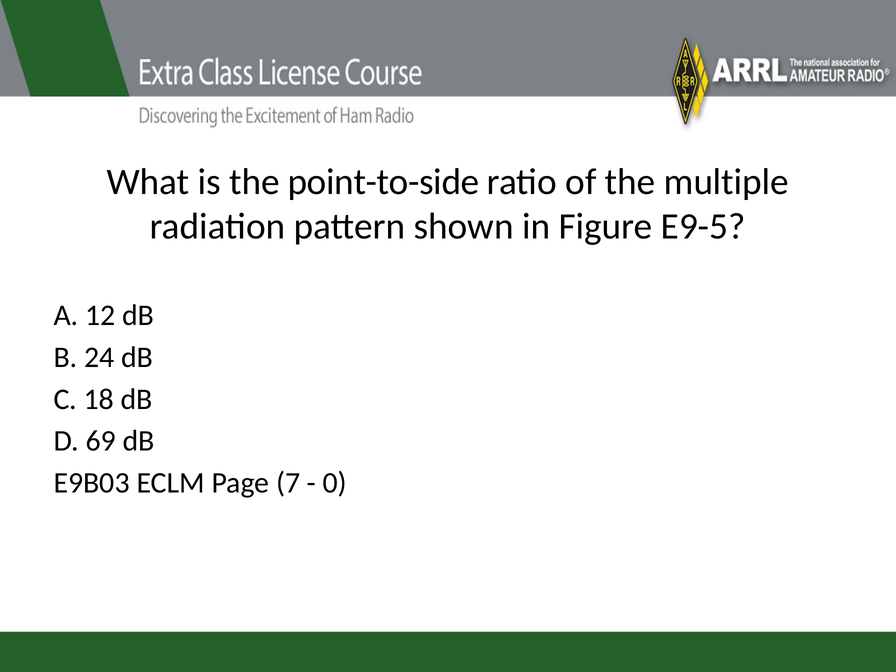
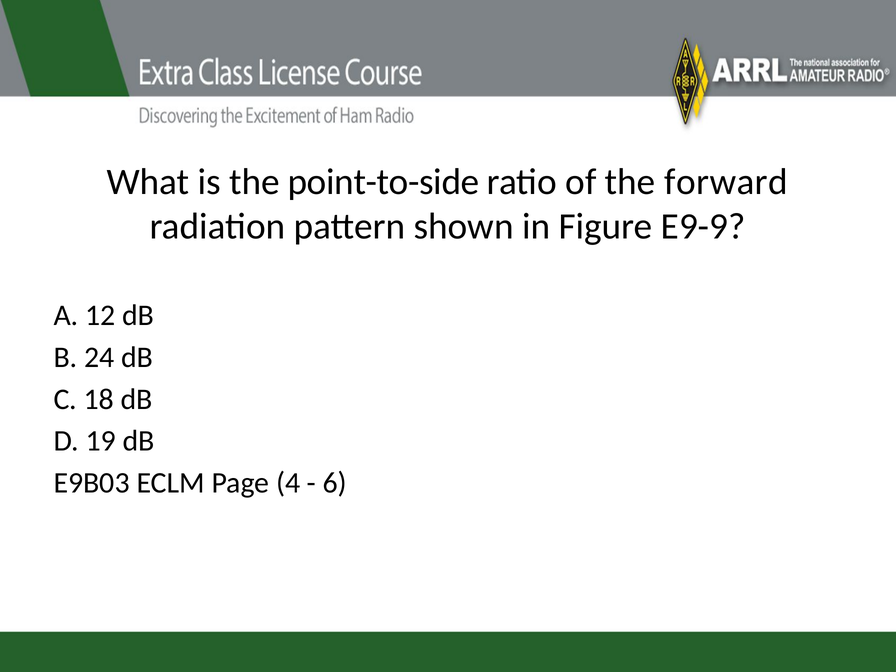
multiple: multiple -> forward (726, 182)
E9-5: E9-5 -> E9-9 (703, 227)
69: 69 -> 19 (101, 441)
7: 7 -> 4 (288, 483)
0: 0 -> 6 (335, 483)
